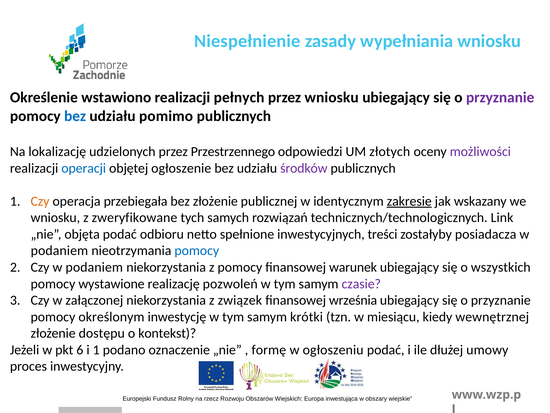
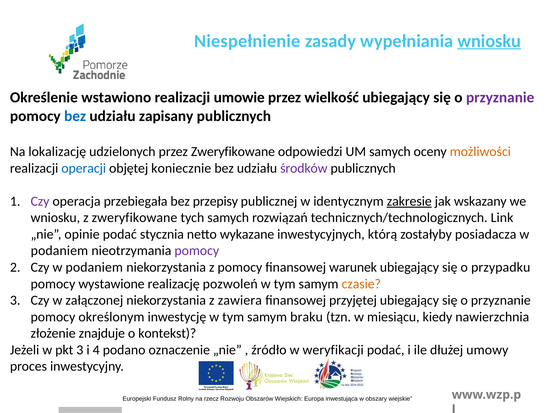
wniosku underline: none -> present (489, 41)
pełnych: pełnych -> umowie (239, 97)
przez wniosku: wniosku -> wielkość (332, 97)
pomimo: pomimo -> zapisany (166, 116)
przez Przestrzennego: Przestrzennego -> Zweryfikowane (233, 151)
UM złotych: złotych -> samych (390, 151)
możliwości colour: purple -> orange (480, 151)
ogłoszenie: ogłoszenie -> koniecznie (181, 168)
Czy colour: orange -> purple (40, 201)
bez złożenie: złożenie -> przepisy (215, 201)
objęta: objęta -> opinie (82, 234)
odbioru: odbioru -> stycznia (162, 234)
spełnione: spełnione -> wykazane (247, 234)
treści: treści -> którą (382, 234)
pomocy colour: blue -> purple (197, 250)
wszystkich: wszystkich -> przypadku (501, 267)
czasie colour: purple -> orange (361, 283)
związek: związek -> zawiera (240, 300)
września: września -> przyjętej (353, 300)
krótki: krótki -> braku (307, 316)
wewnętrznej: wewnętrznej -> nawierzchnia (492, 316)
dostępu: dostępu -> znajduje (102, 333)
pkt 6: 6 -> 3 (80, 349)
i 1: 1 -> 4 (96, 349)
formę: formę -> źródło (269, 349)
ogłoszeniu: ogłoszeniu -> weryfikacji (333, 349)
